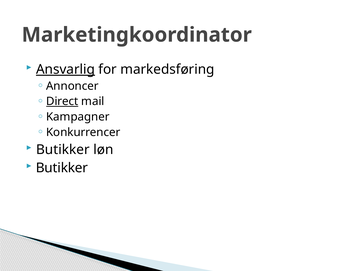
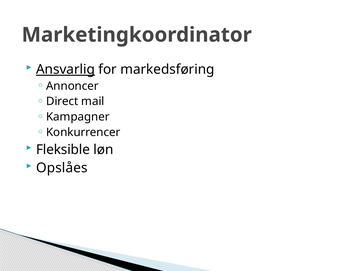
Direct underline: present -> none (62, 101)
Butikker: Butikker -> Fleksible (63, 149)
Butikker: Butikker -> Opslåes (62, 168)
